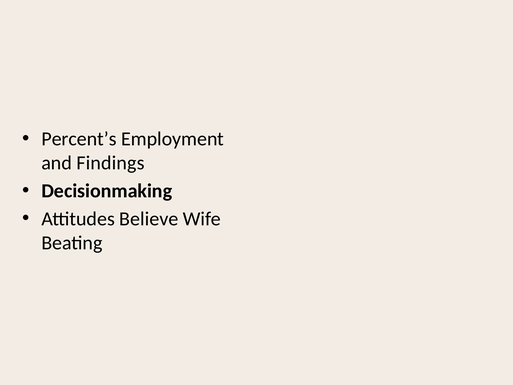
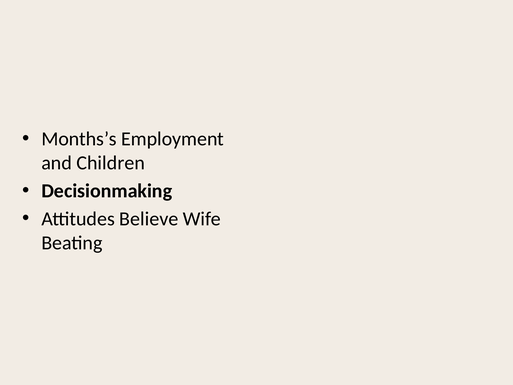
Percent’s: Percent’s -> Months’s (79, 139)
Findings: Findings -> Children (111, 163)
